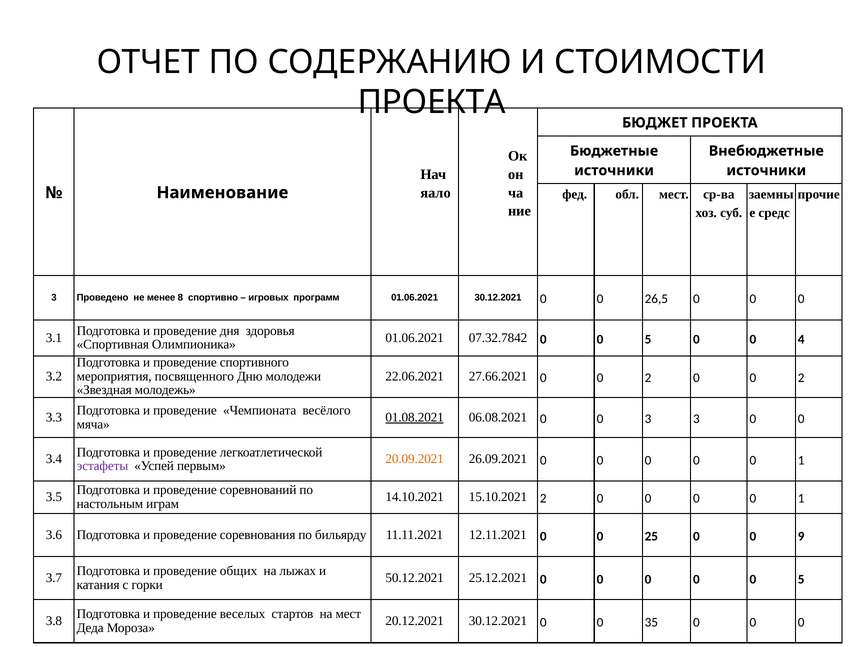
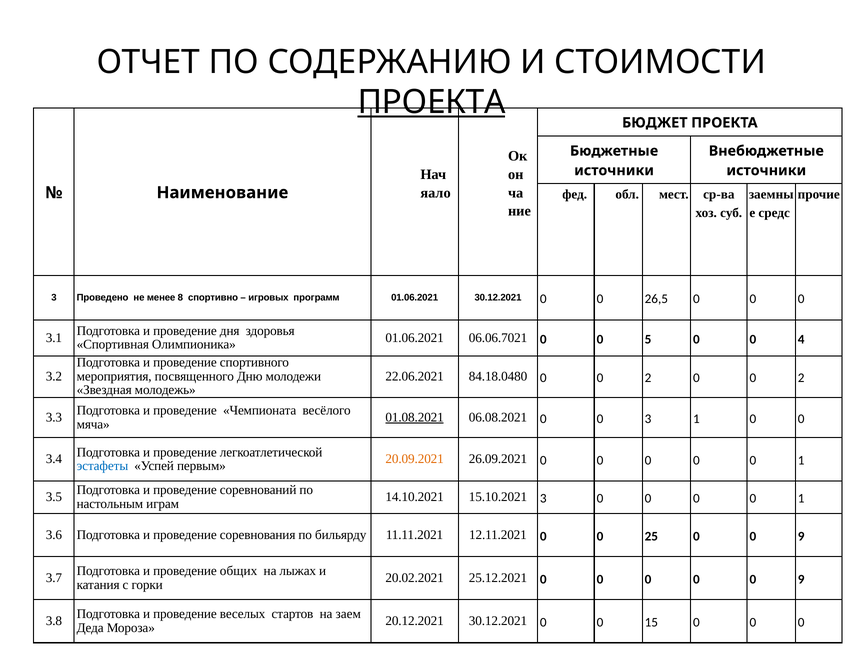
ПРОЕКТА underline: none -> present (432, 102)
07.32.7842: 07.32.7842 -> 06.06.7021 (498, 338)
27.66.2021: 27.66.2021 -> 84.18.0480 (498, 376)
3 3: 3 -> 1 (696, 419)
эстафеты colour: purple -> blue (102, 466)
15.10.2021 2: 2 -> 3 (543, 499)
50.12.2021: 50.12.2021 -> 20.02.2021 (415, 578)
0 0 0 5: 5 -> 9 (801, 580)
на мест: мест -> заем (348, 614)
35: 35 -> 15 (651, 623)
